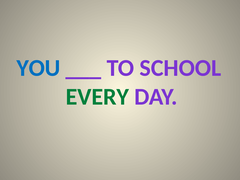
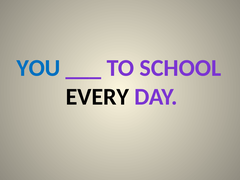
EVERY colour: green -> black (97, 97)
